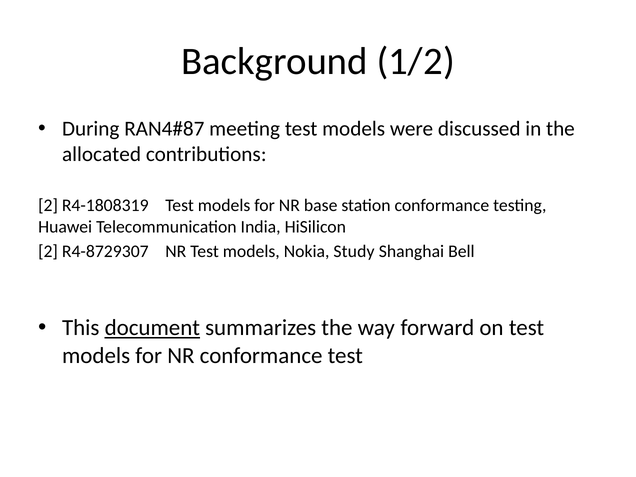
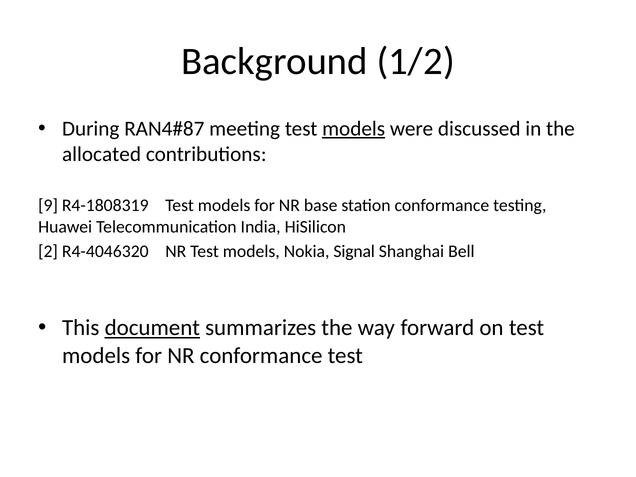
models underline: none -> present (354, 129)
2: 2 -> 9 (48, 206)
R4-8729307: R4-8729307 -> R4-4046320 (105, 252)
Study: Study -> Signal (354, 252)
